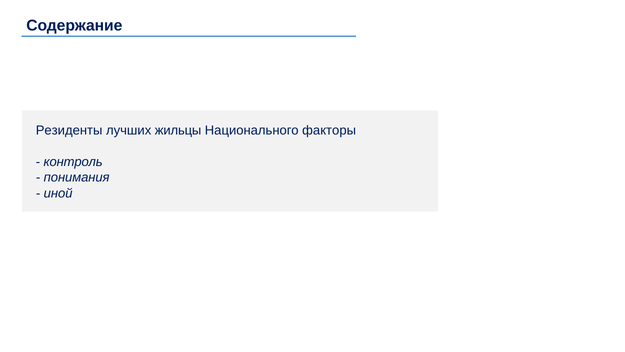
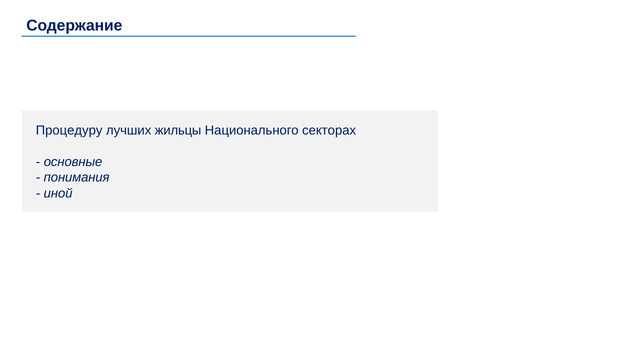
Резиденты: Резиденты -> Процедуру (69, 131)
факторы: факторы -> секторах (329, 131)
контроль: контроль -> основные (73, 162)
